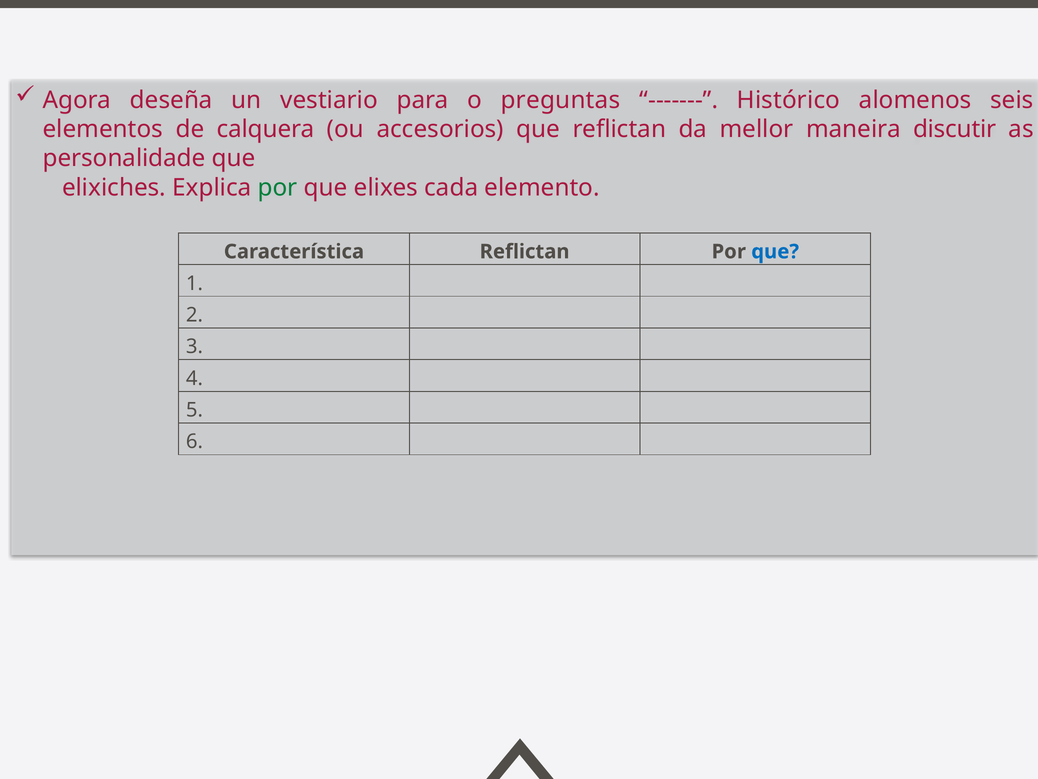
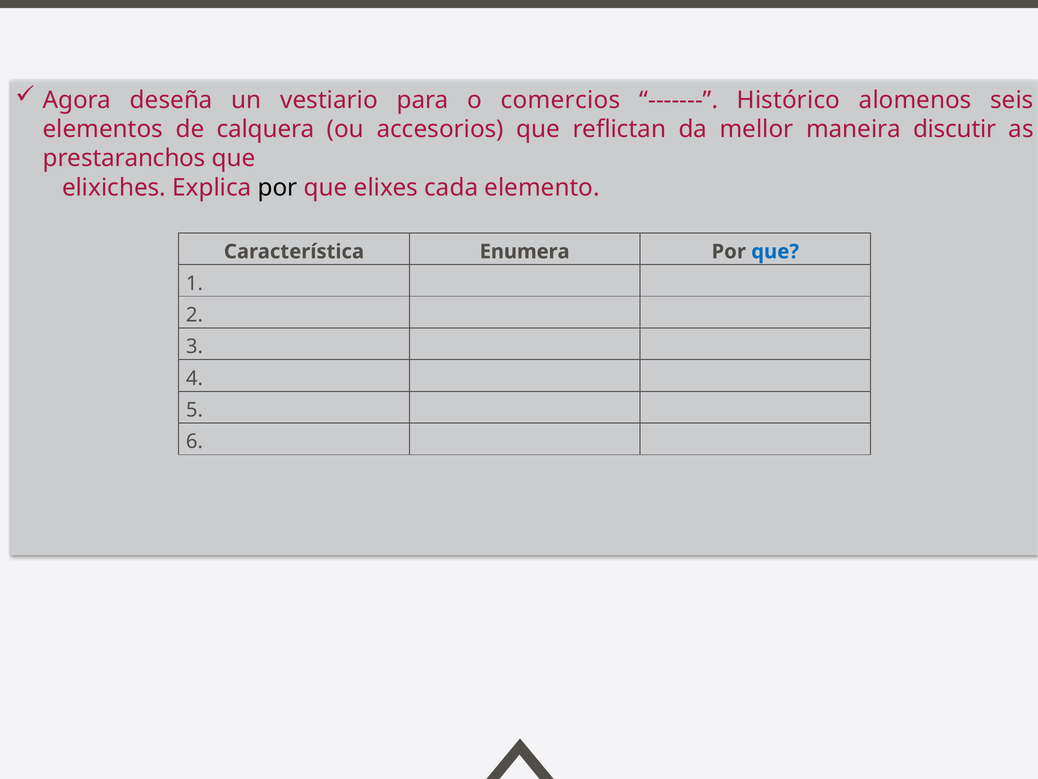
preguntas: preguntas -> comercios (561, 100)
personalidade: personalidade -> prestaranchos (124, 158)
por colour: green -> black (278, 188)
Característica Reflictan: Reflictan -> Enumera (525, 251)
